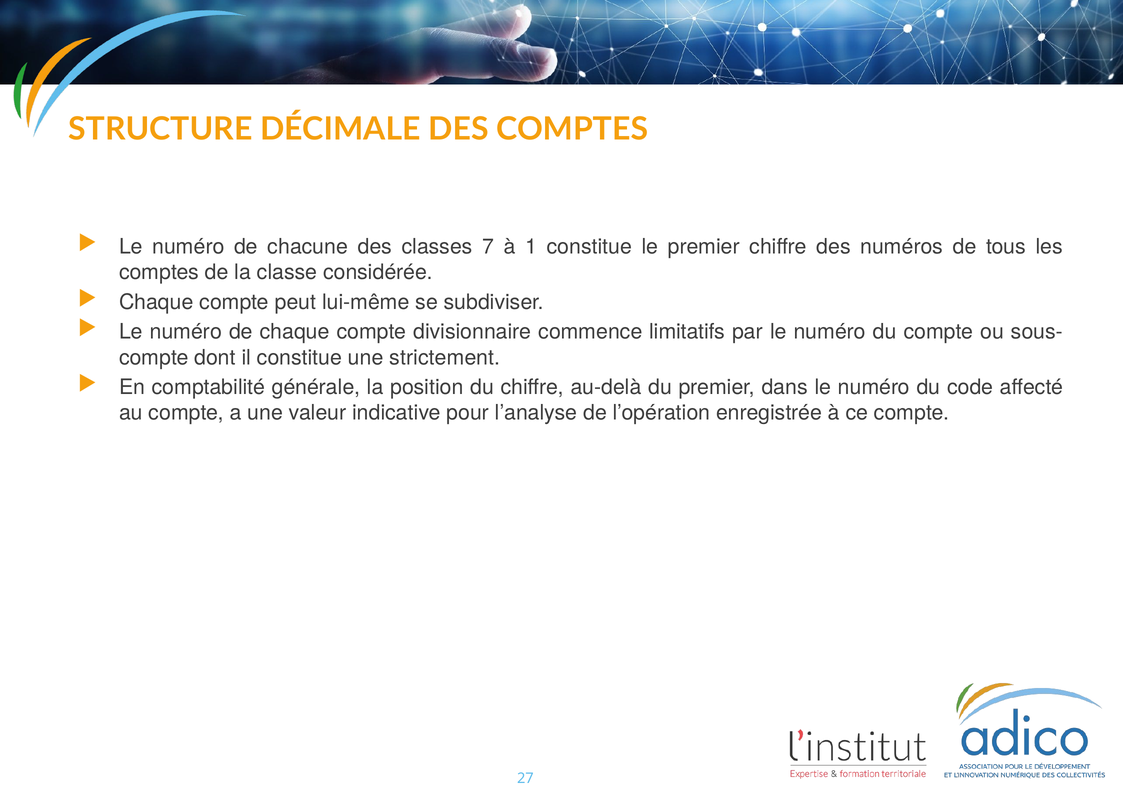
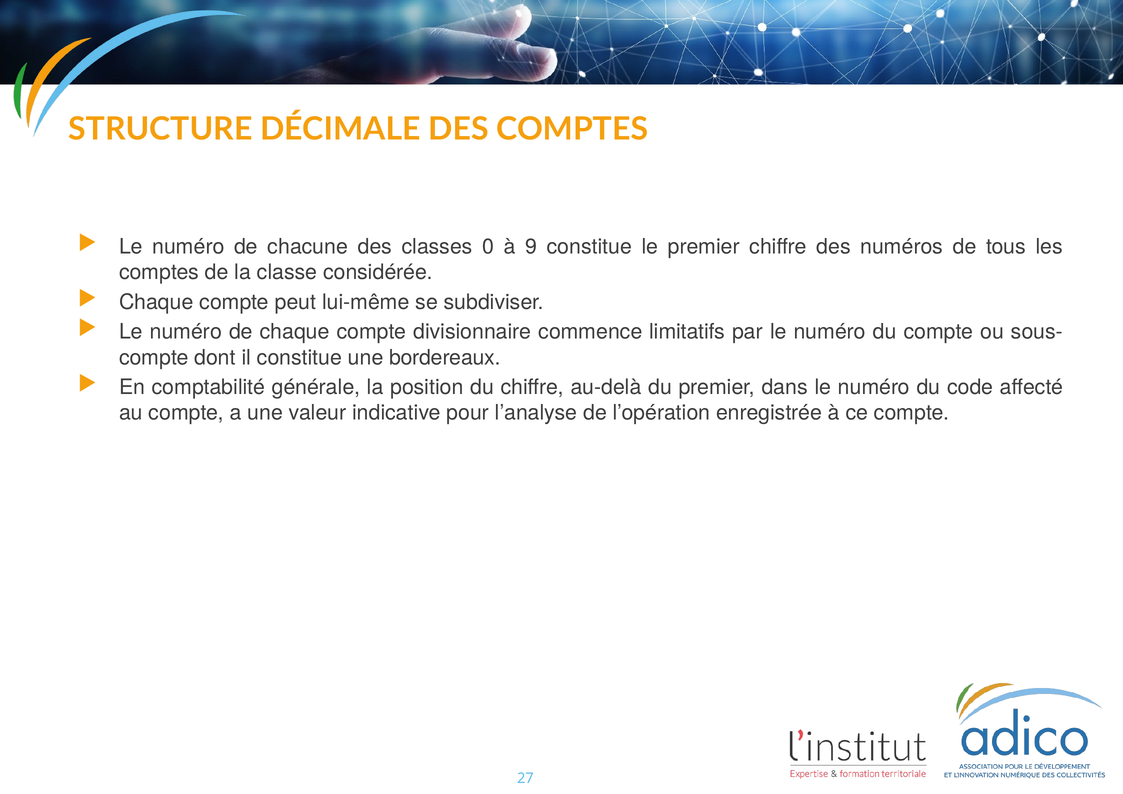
7: 7 -> 0 (488, 247)
1: 1 -> 9 (531, 247)
strictement: strictement -> bordereaux (445, 358)
